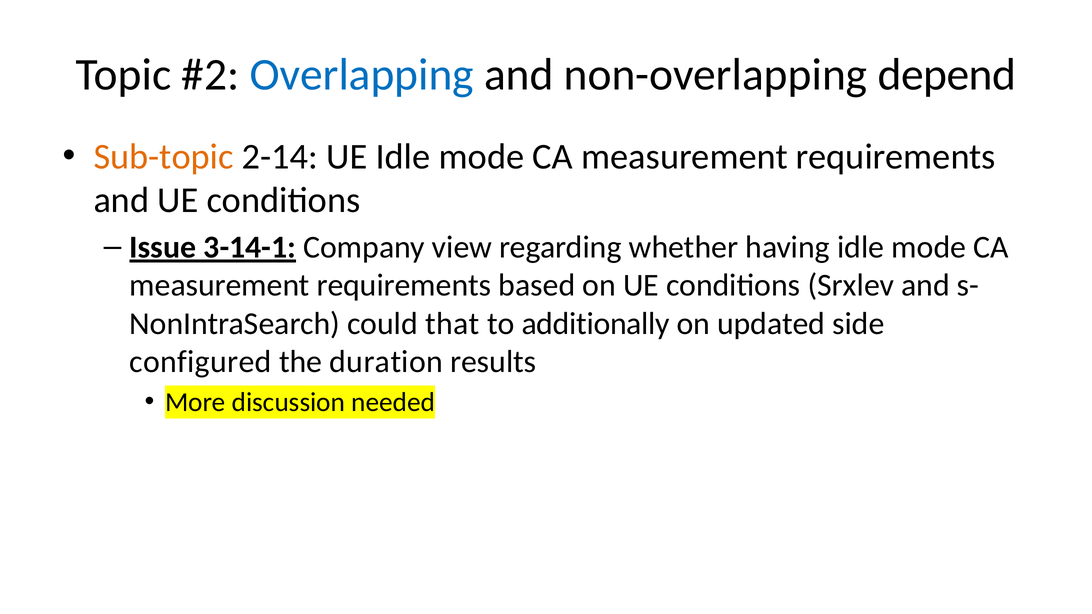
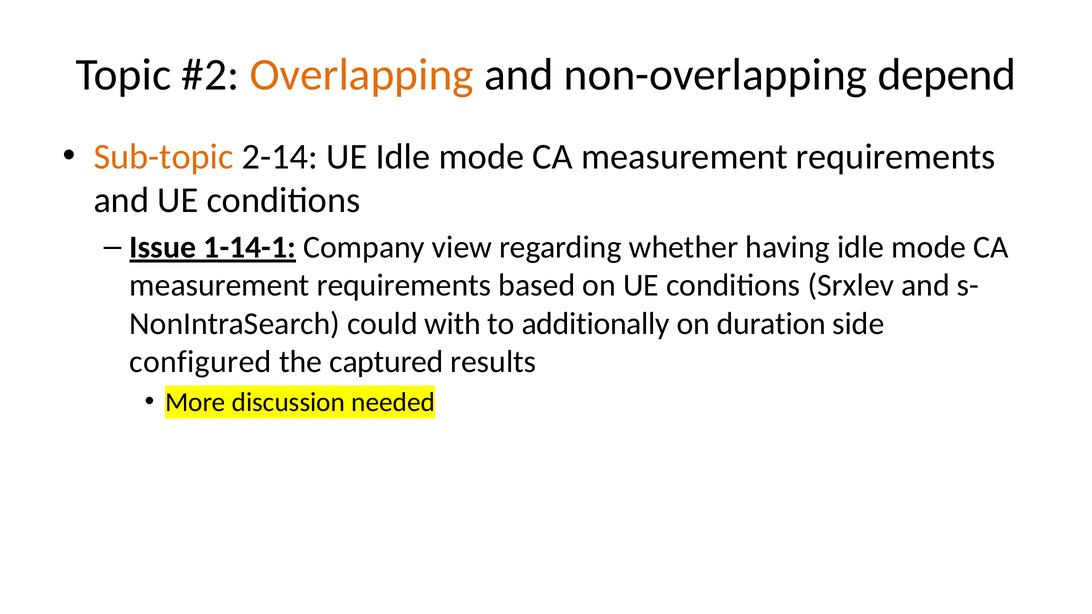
Overlapping colour: blue -> orange (362, 75)
3-14-1: 3-14-1 -> 1-14-1 (250, 247)
that: that -> with (453, 324)
updated: updated -> duration (771, 324)
duration: duration -> captured (386, 362)
